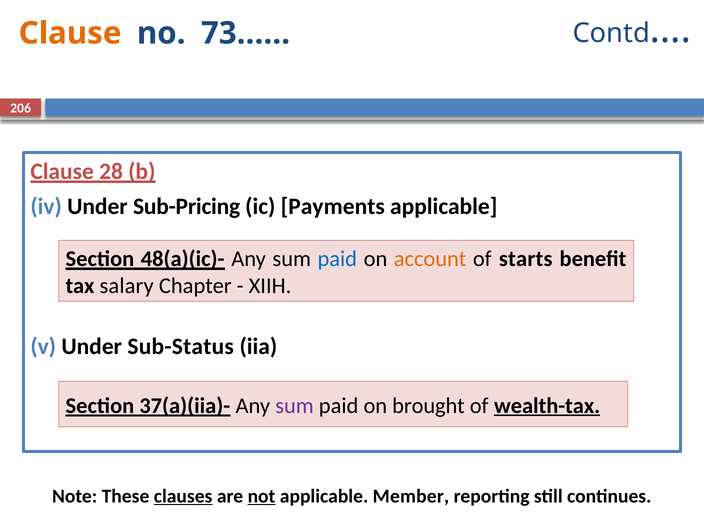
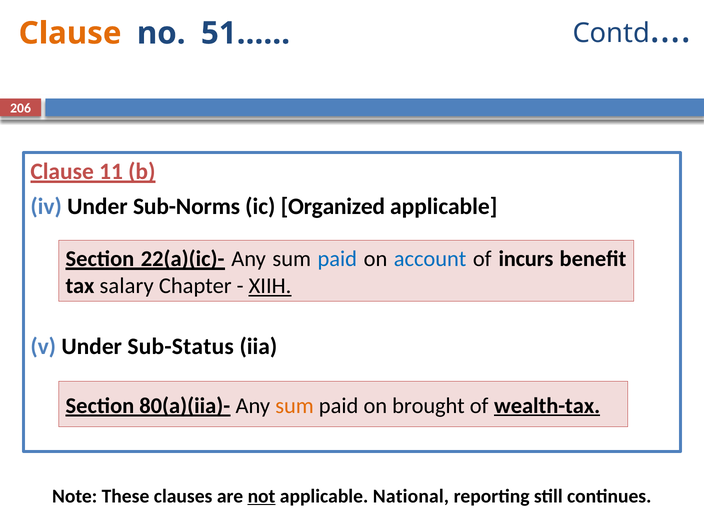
73……: 73…… -> 51…… (246, 33)
28: 28 -> 11 (111, 172)
Sub-Pricing: Sub-Pricing -> Sub-Norms (187, 207)
Payments: Payments -> Organized (333, 207)
48(a)(ic)-: 48(a)(ic)- -> 22(a)(ic)- (183, 259)
account colour: orange -> blue (430, 259)
starts: starts -> incurs (526, 259)
XIIH underline: none -> present (270, 286)
37(a)(iia)-: 37(a)(iia)- -> 80(a)(iia)- (185, 406)
sum colour: purple -> orange (295, 406)
clauses underline: present -> none (183, 496)
Member: Member -> National (411, 496)
